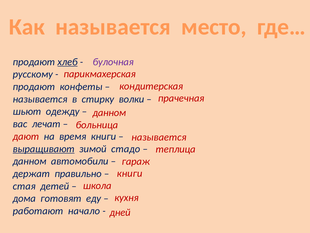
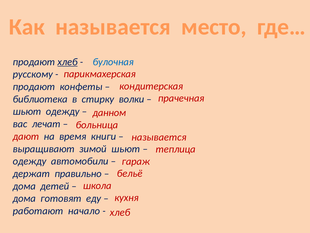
булочная colour: purple -> blue (113, 62)
называется: называется -> библиотека (40, 99)
выращивают underline: present -> none (44, 149)
зимой стадо: стадо -> шьют (126, 149)
данном: данном -> одежду (30, 161)
книги: книги -> бельё (130, 173)
стая: стая -> дома (24, 186)
дней: дней -> хлеб (120, 212)
